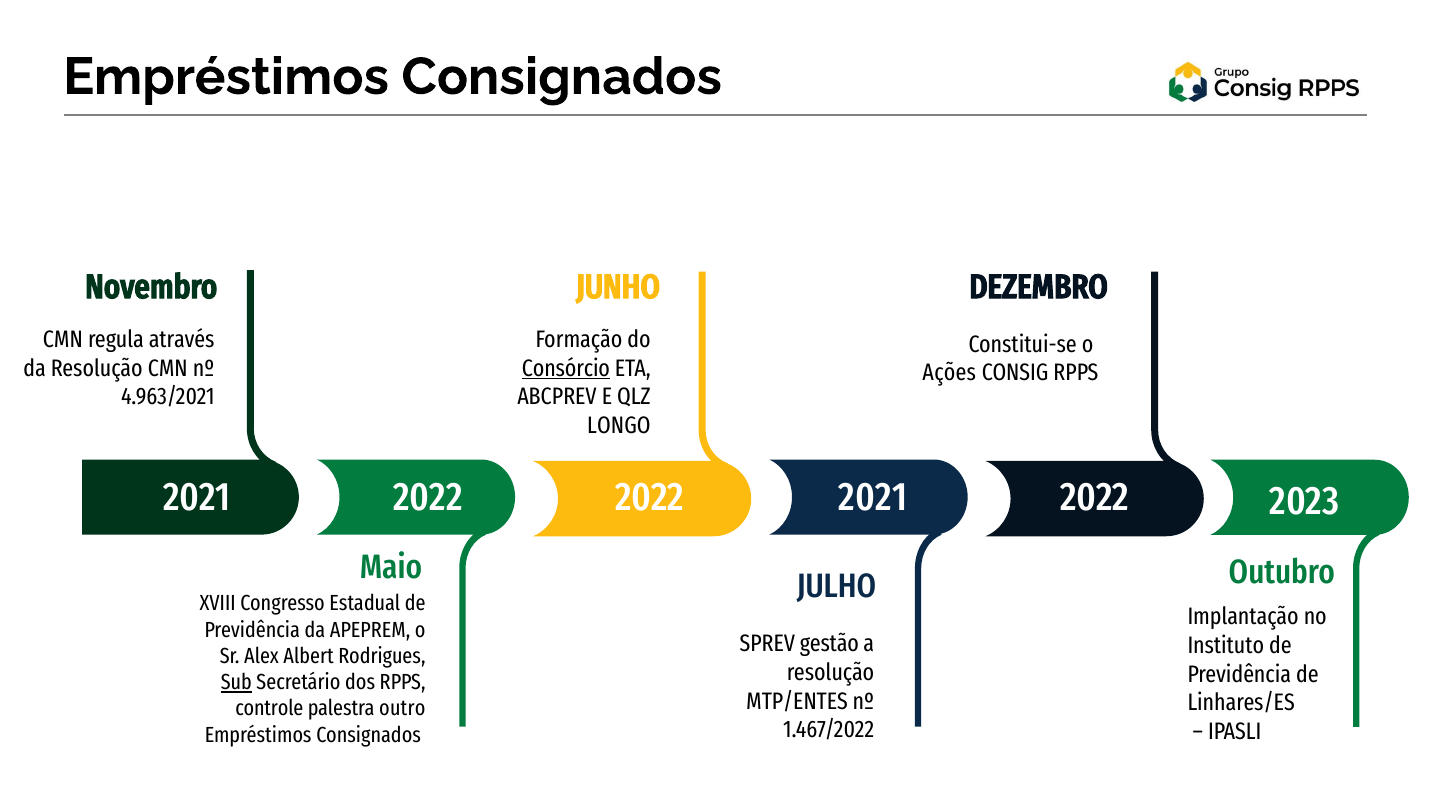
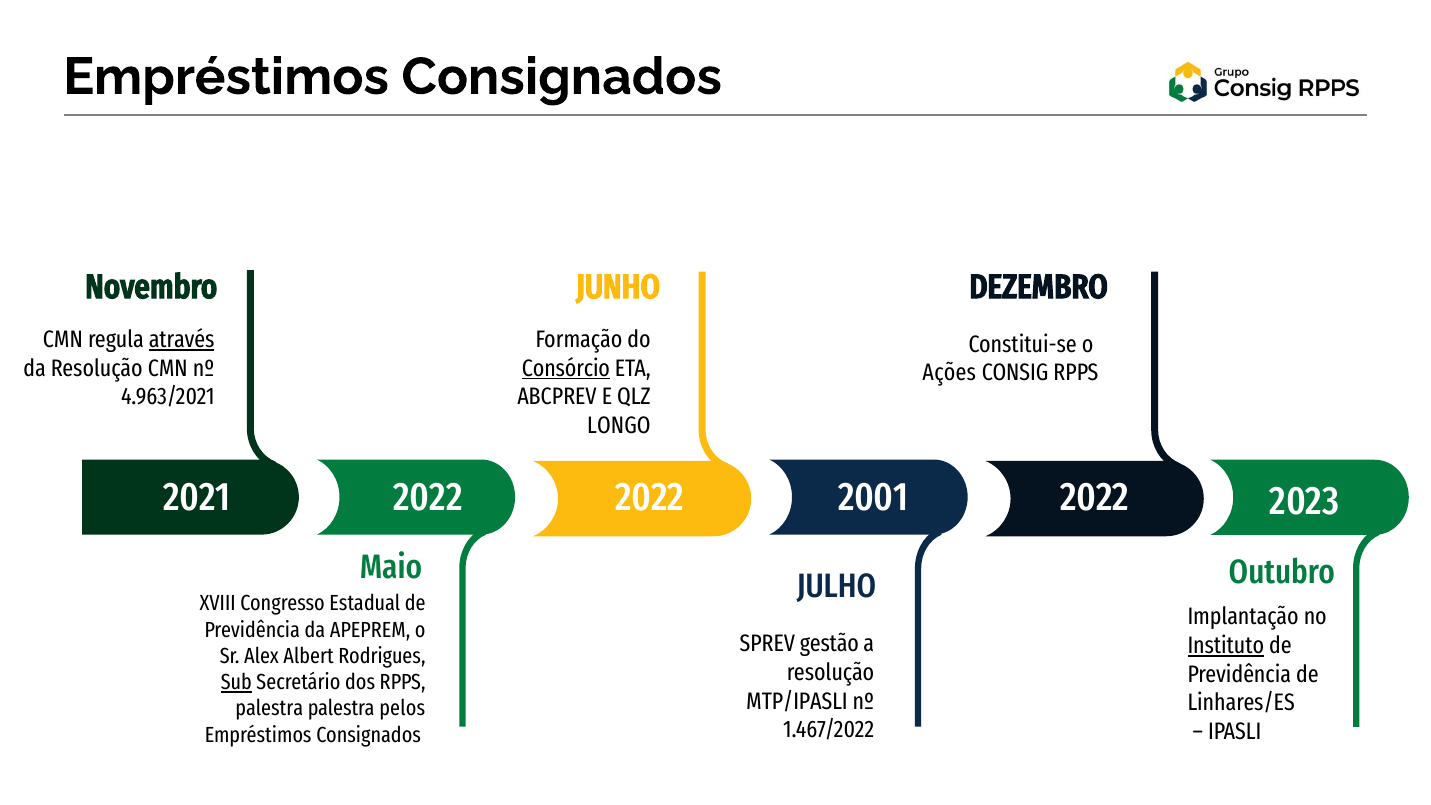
através underline: none -> present (182, 340)
2022 2021: 2021 -> 2001 (873, 498)
Instituto underline: none -> present (1226, 646)
MTP/ENTES: MTP/ENTES -> MTP/IPASLI (797, 701)
controle: controle -> palestra (269, 709)
outro: outro -> pelos (402, 709)
